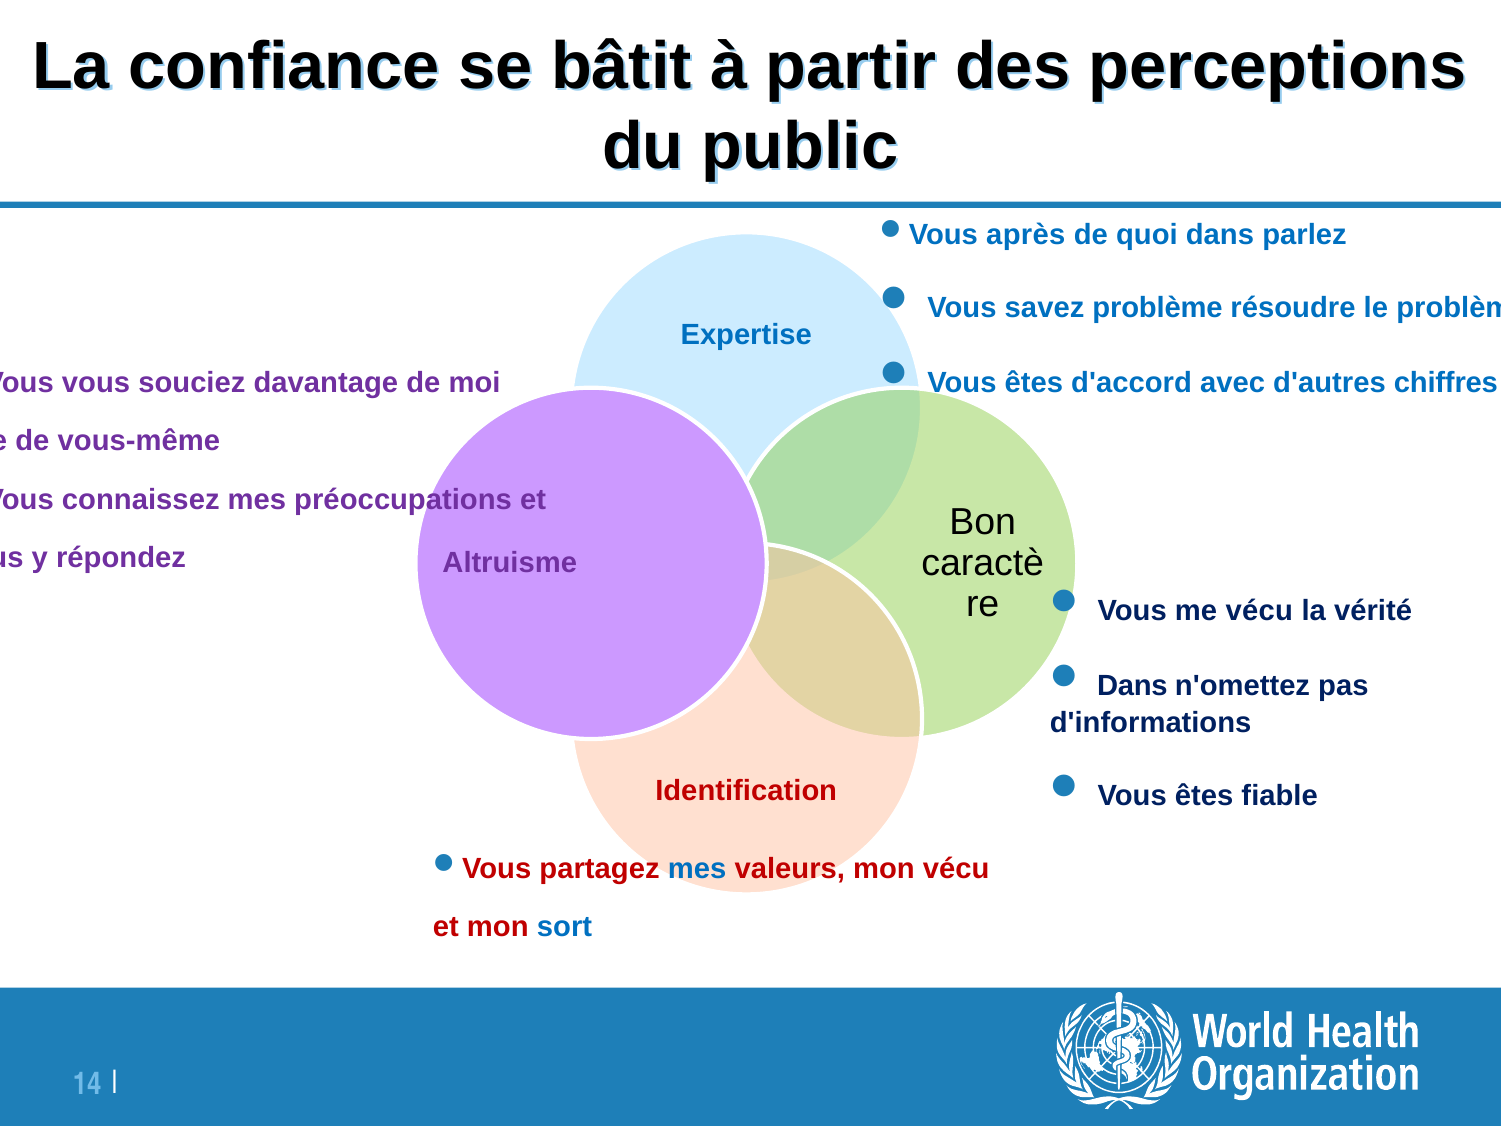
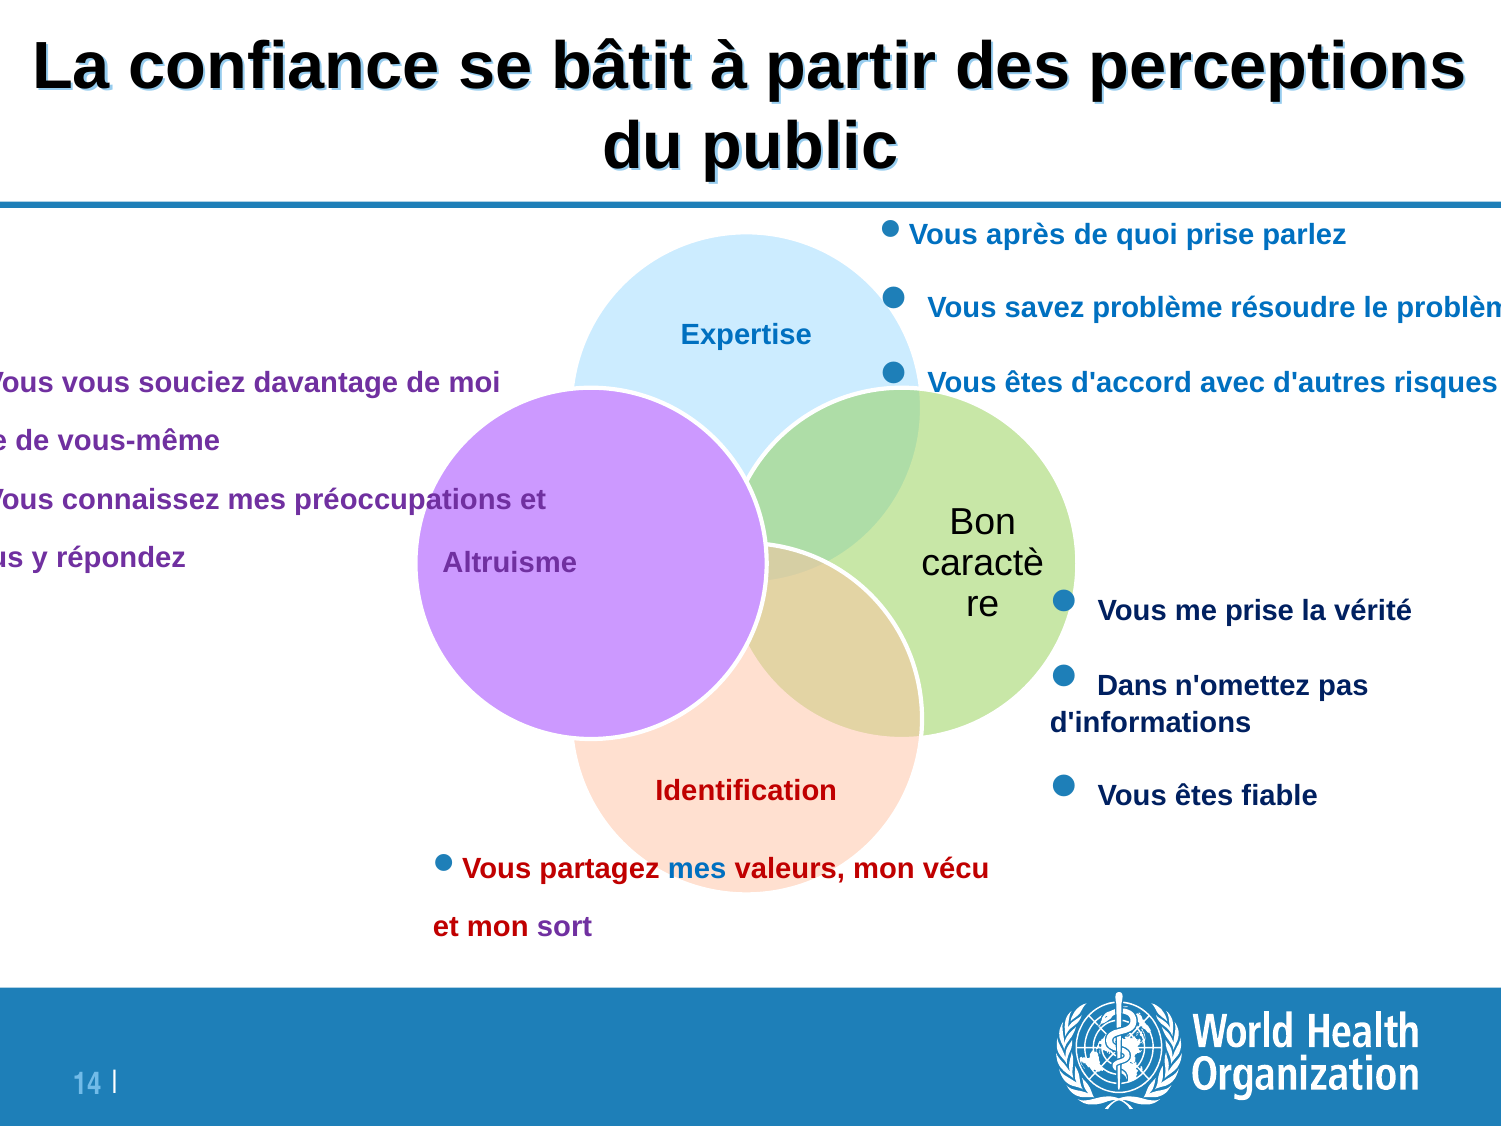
quoi dans: dans -> prise (1220, 235)
chiffres: chiffres -> risques (1446, 383)
me vécu: vécu -> prise (1259, 611)
sort colour: blue -> purple (565, 927)
